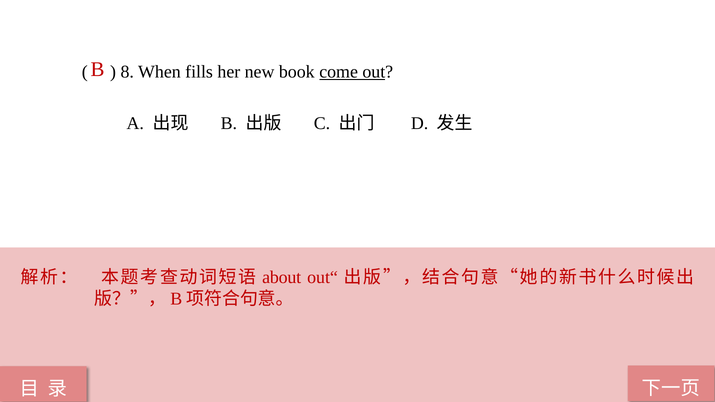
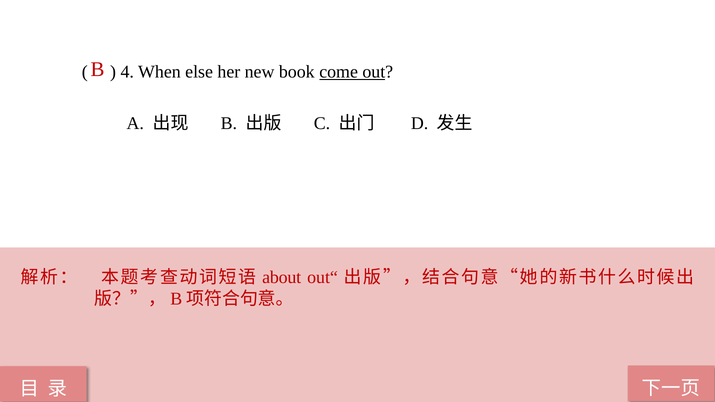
8: 8 -> 4 (127, 72)
fills: fills -> else (199, 72)
